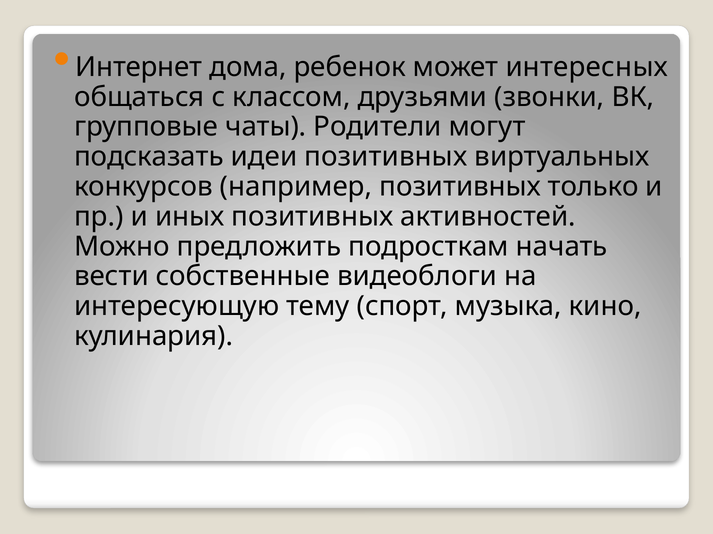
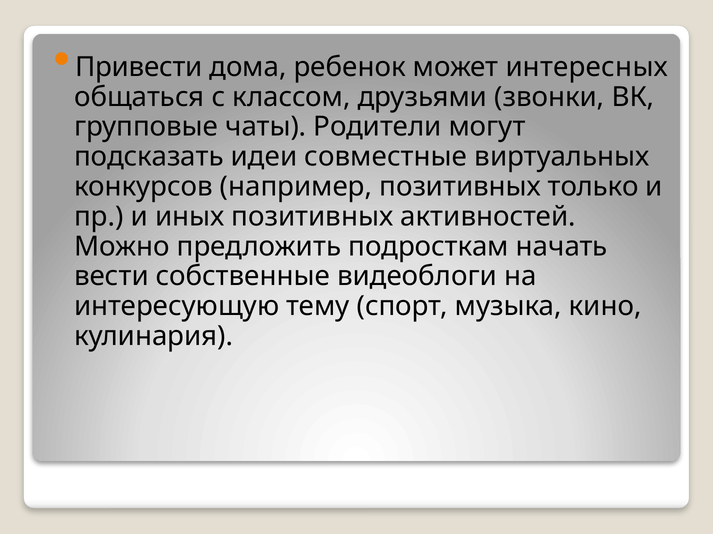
Интернет: Интернет -> Привести (139, 67)
идеи позитивных: позитивных -> совместные (386, 157)
